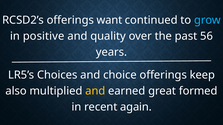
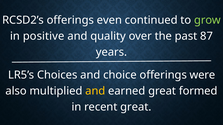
want: want -> even (109, 20)
grow colour: light blue -> light green (207, 20)
56: 56 -> 87 (207, 36)
keep: keep -> were (202, 75)
recent again: again -> great (136, 107)
